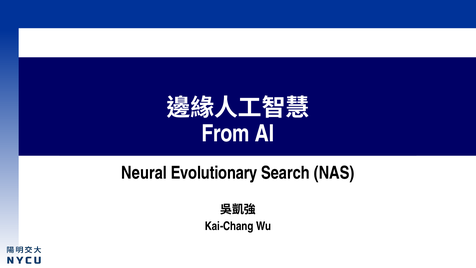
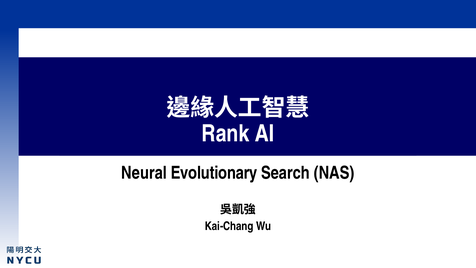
From: From -> Rank (225, 134)
